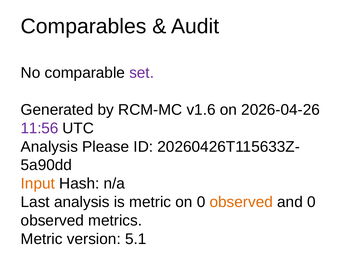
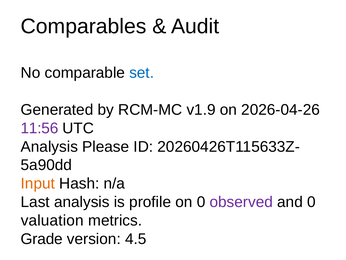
set colour: purple -> blue (142, 73)
v1.6: v1.6 -> v1.9 (201, 109)
is metric: metric -> profile (150, 202)
observed colour: orange -> purple (241, 202)
observed: observed -> valuation (52, 220)
Metric: Metric -> Grade (42, 239)
5.1: 5.1 -> 4.5 (136, 239)
